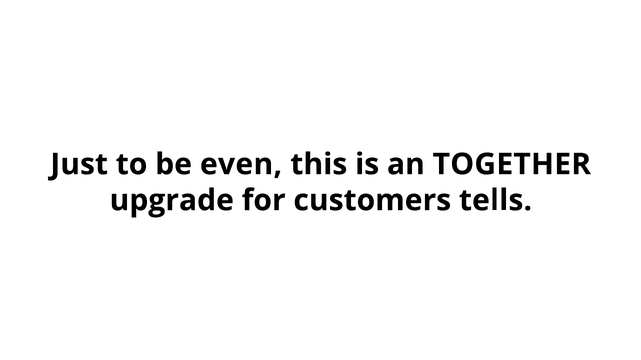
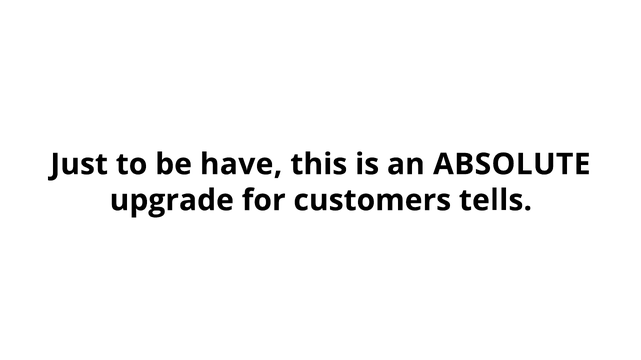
even: even -> have (241, 165)
TOGETHER: TOGETHER -> ABSOLUTE (512, 165)
